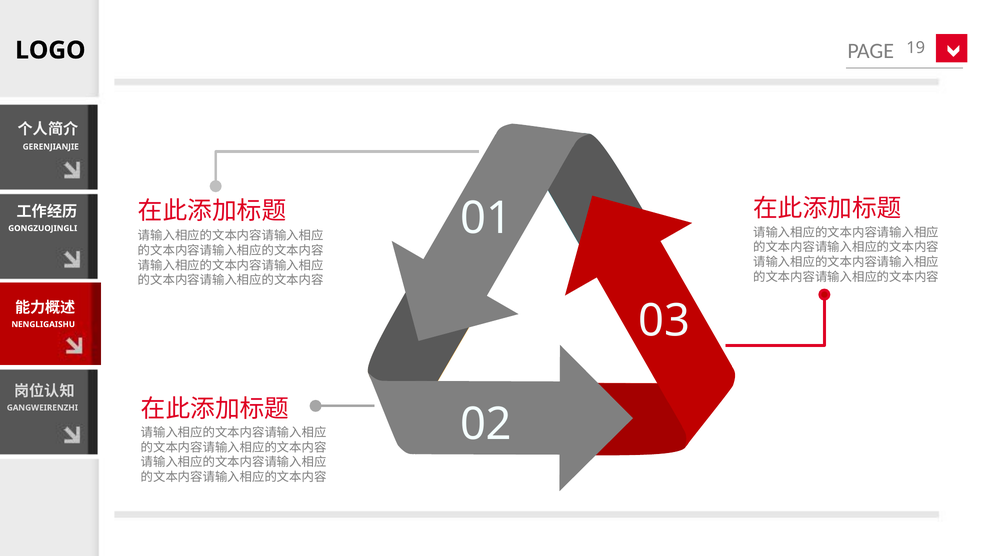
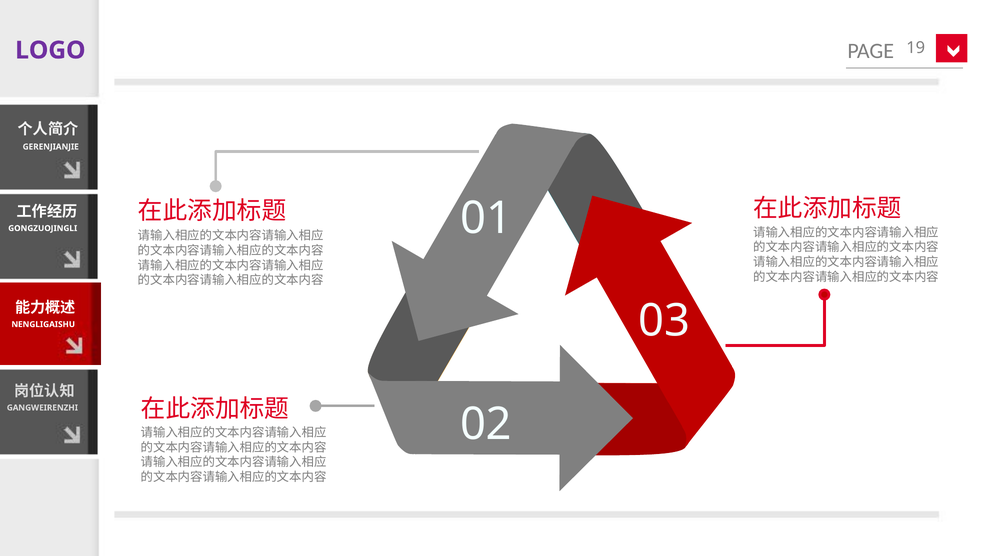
LOGO colour: black -> purple (50, 50)
